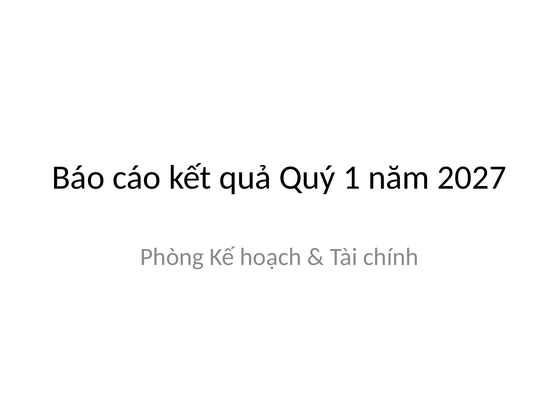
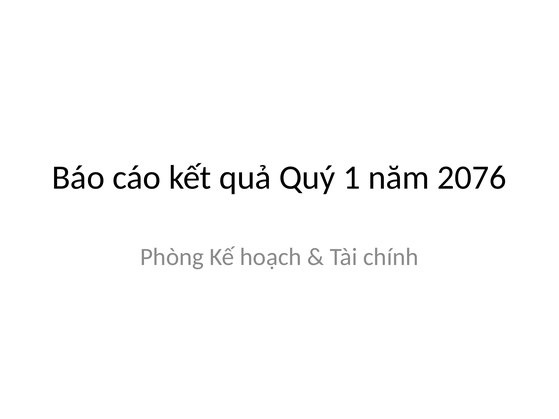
2027: 2027 -> 2076 (472, 178)
